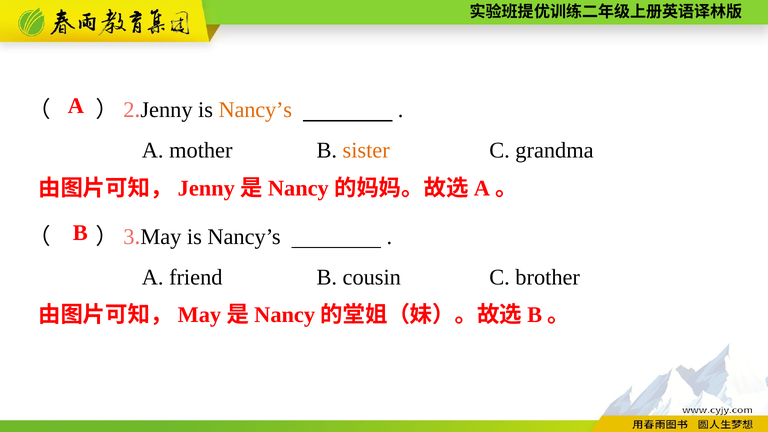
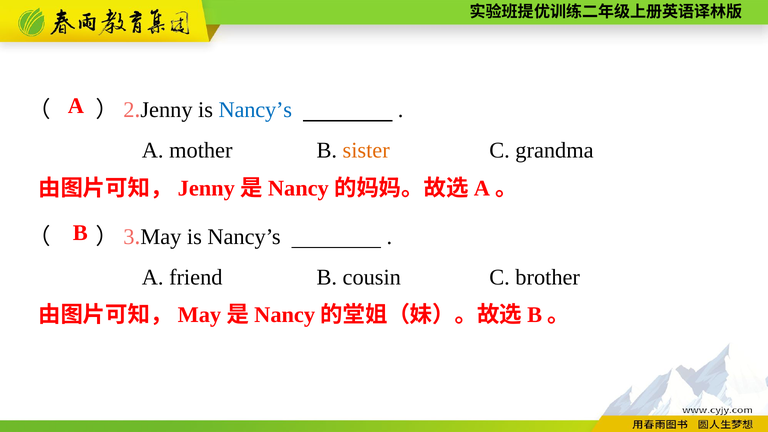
Nancy’s colour: orange -> blue (255, 110)
